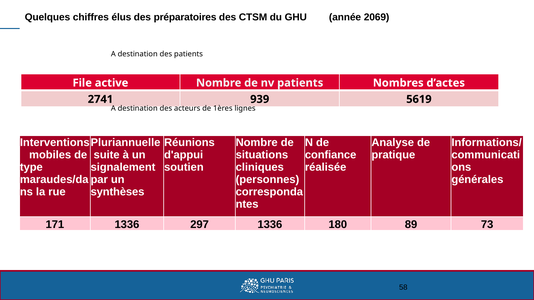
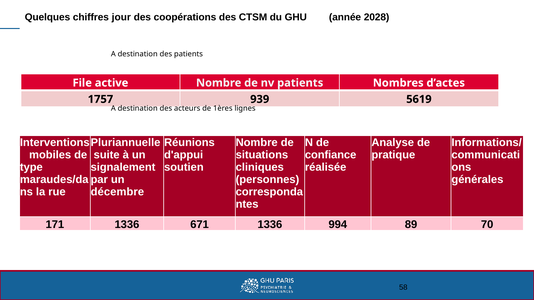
élus: élus -> jour (121, 17)
préparatoires: préparatoires -> coopérations (185, 17)
2069: 2069 -> 2028 (377, 17)
2741: 2741 -> 1757 (100, 99)
synthèses: synthèses -> décembre (117, 192)
297: 297 -> 671 (200, 225)
180: 180 -> 994 (338, 225)
73: 73 -> 70 (487, 225)
